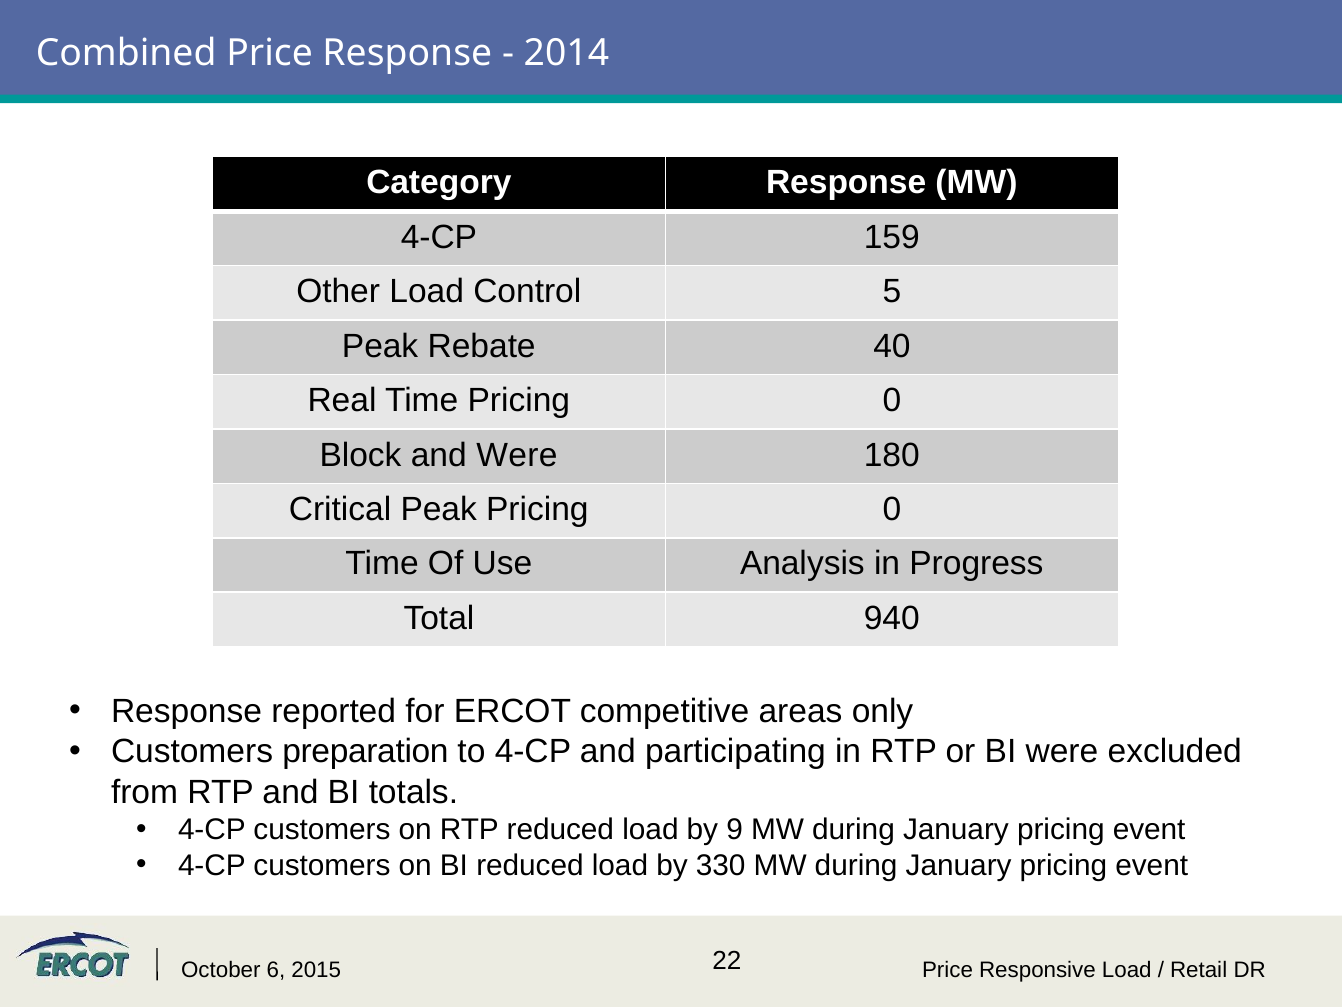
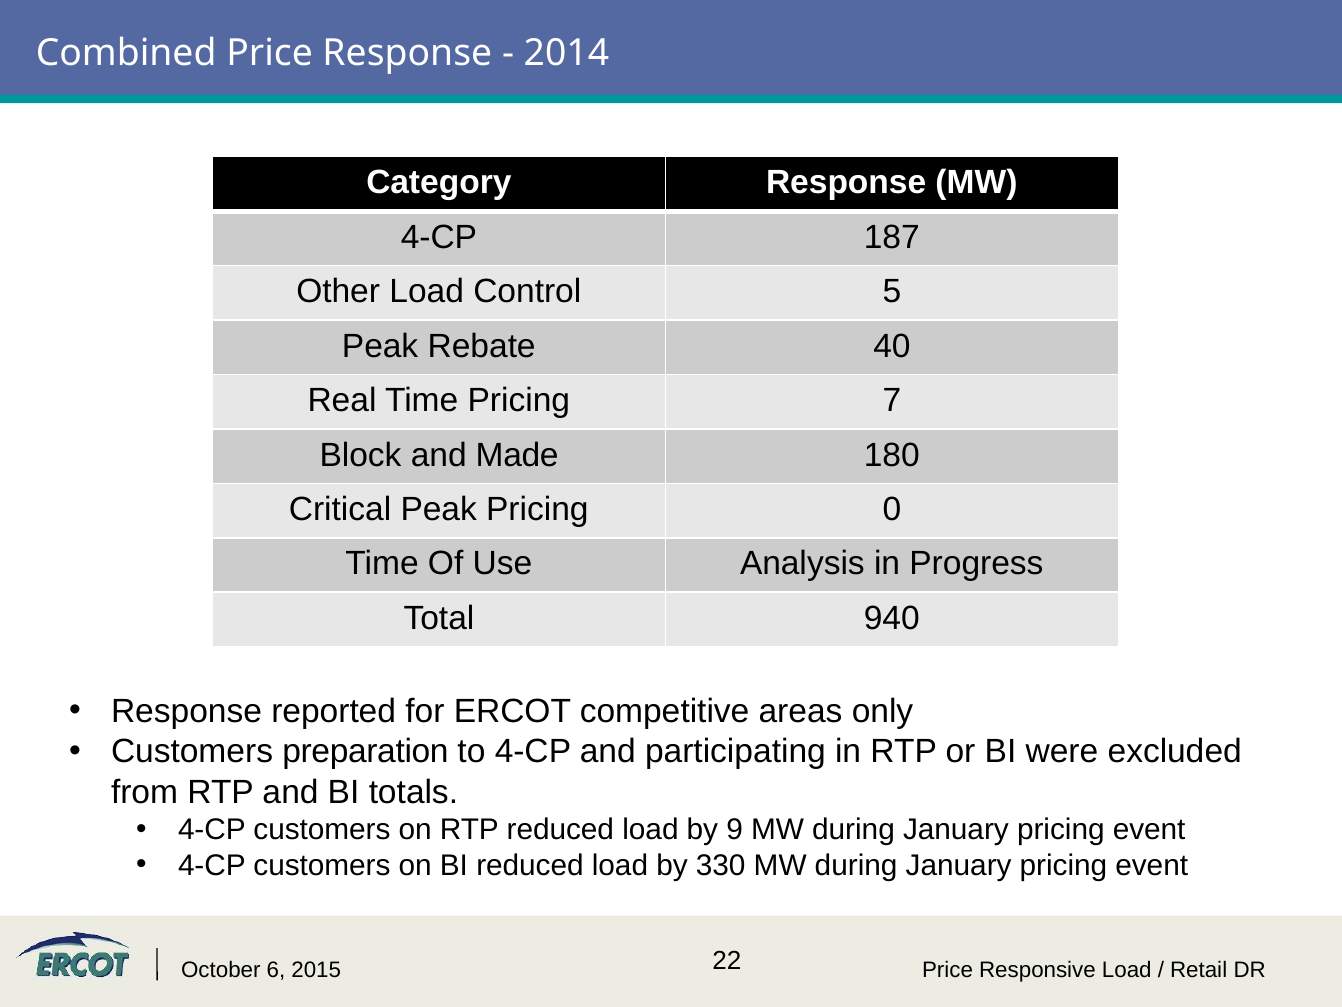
159: 159 -> 187 (892, 237)
Time Pricing 0: 0 -> 7 (892, 400)
and Were: Were -> Made (517, 455)
